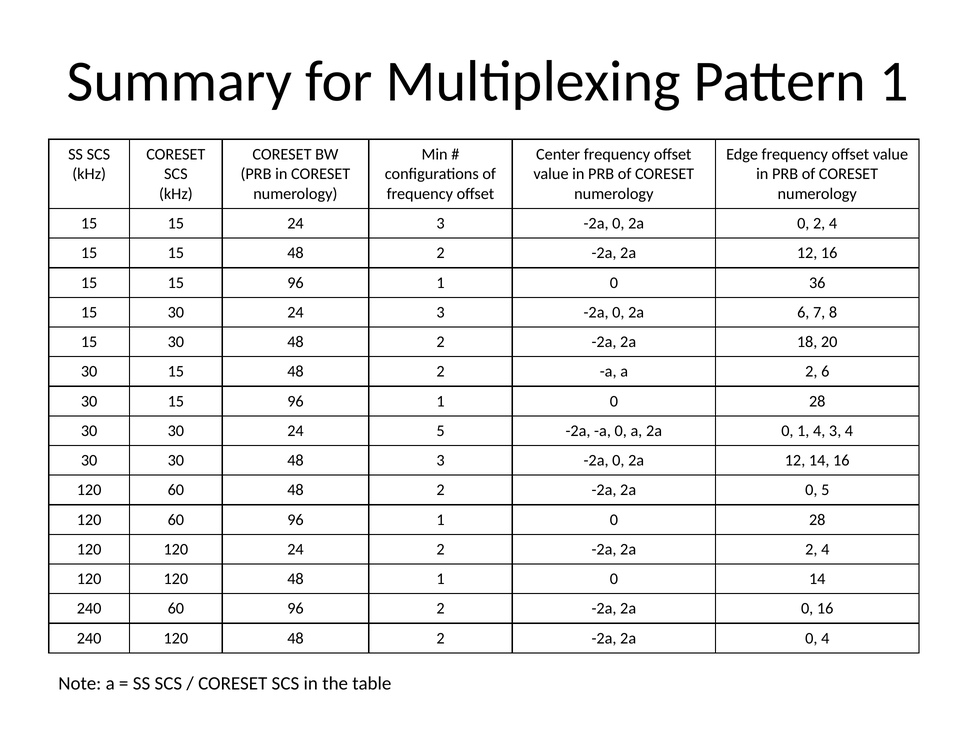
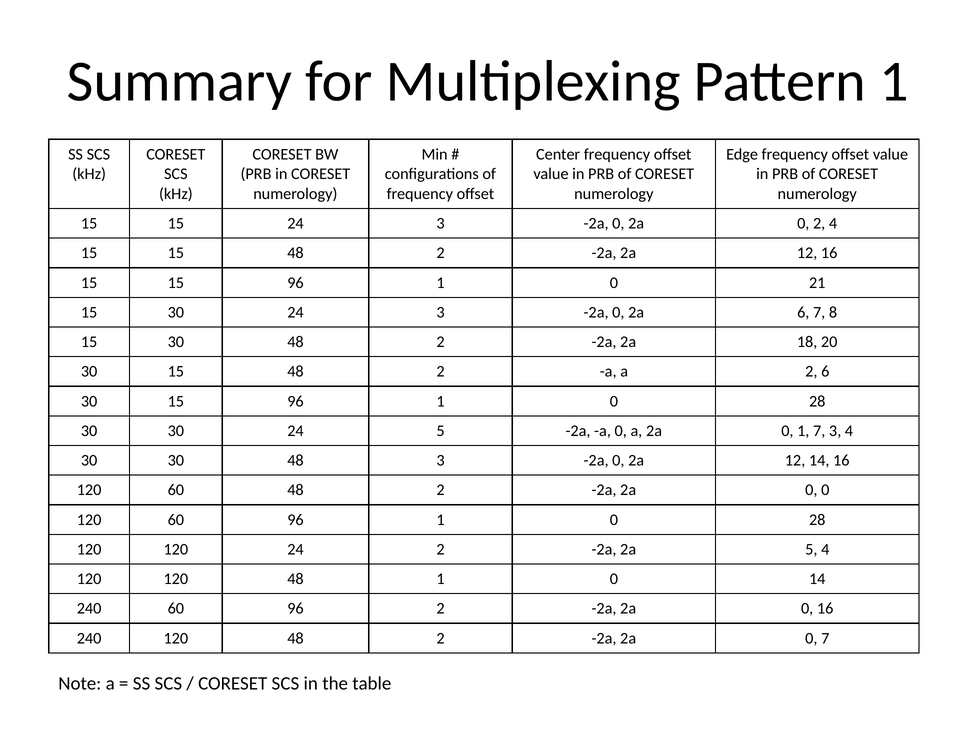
36: 36 -> 21 (817, 283)
1 4: 4 -> 7 (819, 431)
0 5: 5 -> 0 (825, 490)
2a 2: 2 -> 5 (811, 549)
0 4: 4 -> 7 (825, 638)
